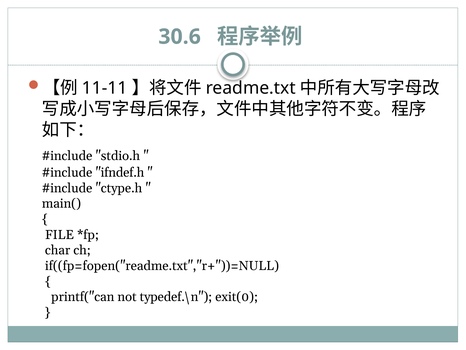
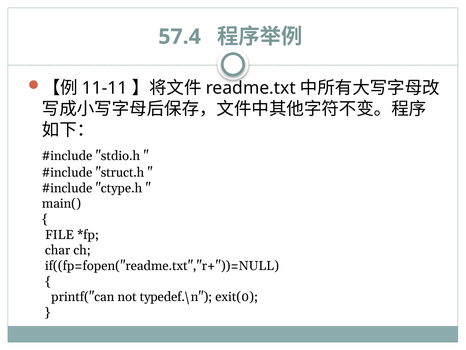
30.6: 30.6 -> 57.4 (180, 37)
ifndef.h: ifndef.h -> struct.h (120, 172)
